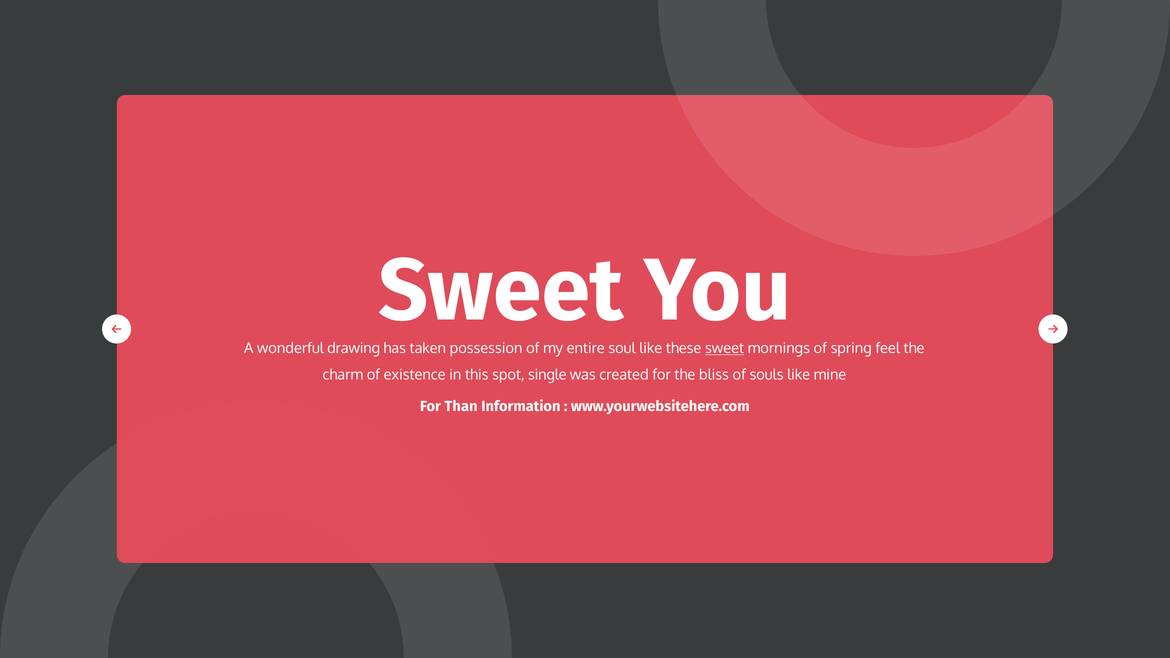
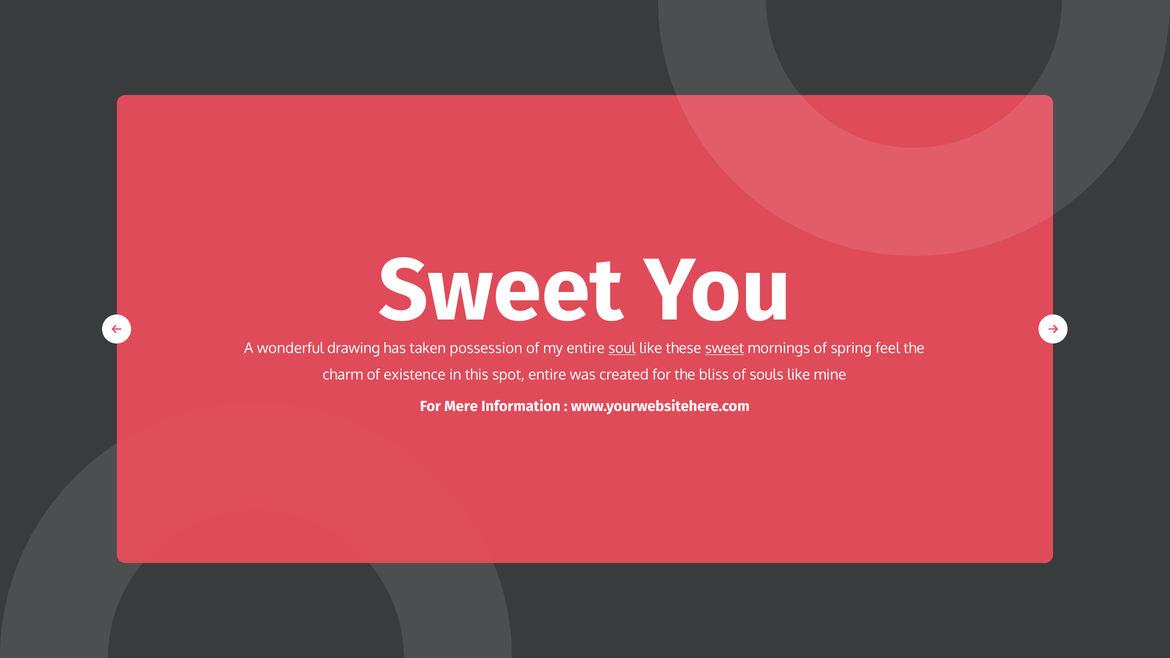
soul underline: none -> present (622, 348)
spot single: single -> entire (547, 375)
Than: Than -> Mere (461, 406)
